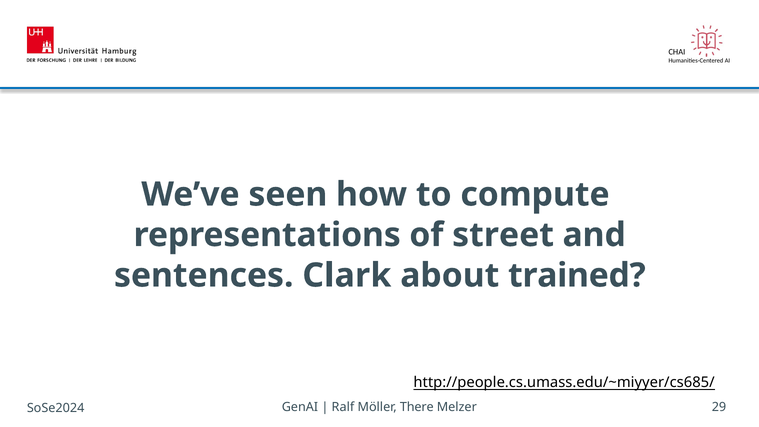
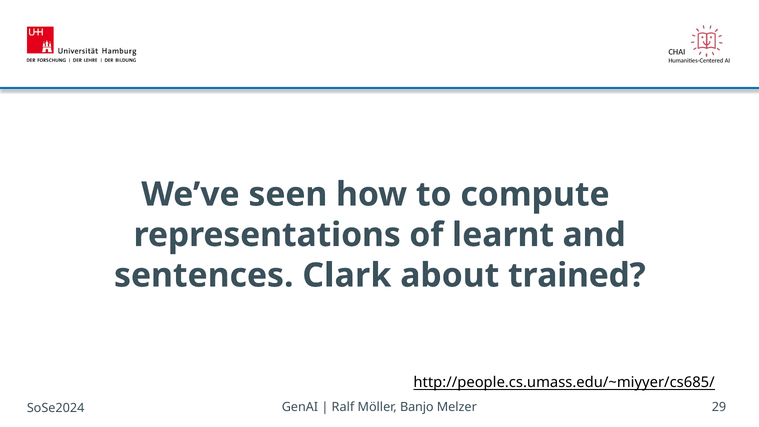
street: street -> learnt (503, 235)
There: There -> Banjo (417, 407)
